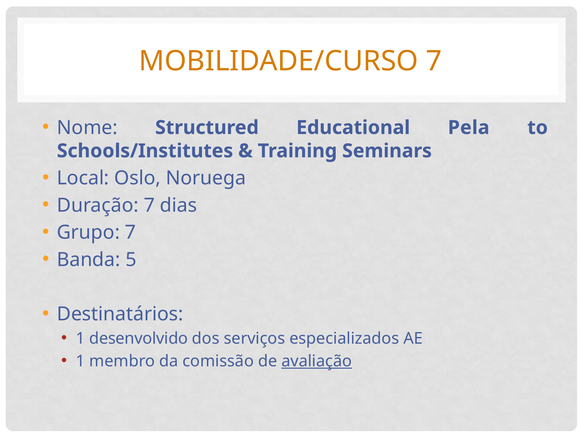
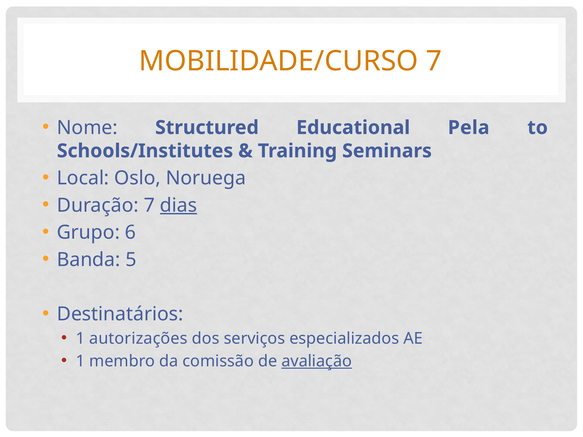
dias underline: none -> present (179, 205)
Grupo 7: 7 -> 6 (130, 233)
desenvolvido: desenvolvido -> autorizações (138, 339)
